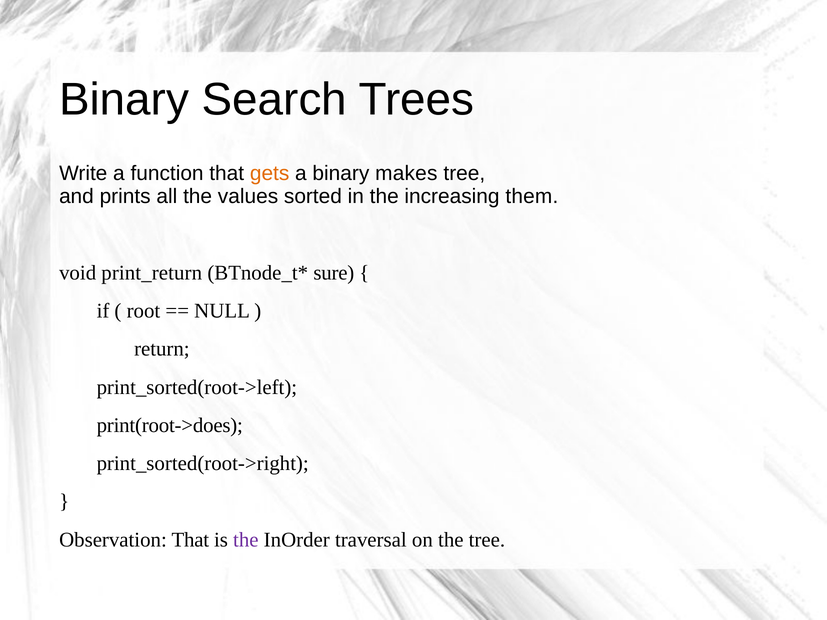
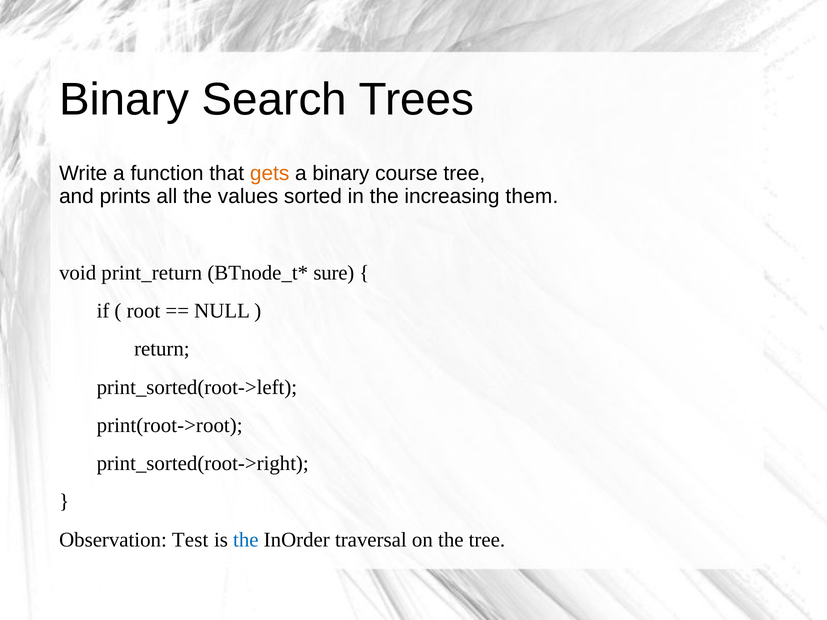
makes: makes -> course (406, 173)
print(root->does: print(root->does -> print(root->root (170, 425)
Observation That: That -> Test (190, 540)
the colour: purple -> blue (246, 540)
